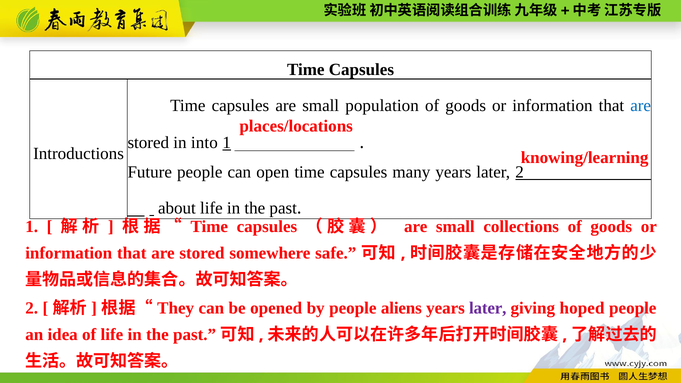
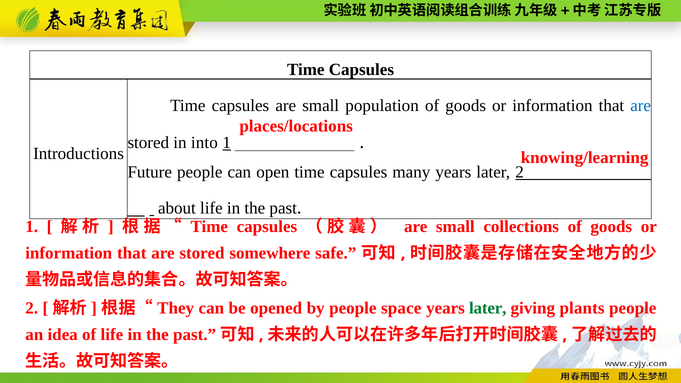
aliens: aliens -> space (401, 308)
later colour: purple -> green (488, 308)
hoped: hoped -> plants (582, 308)
